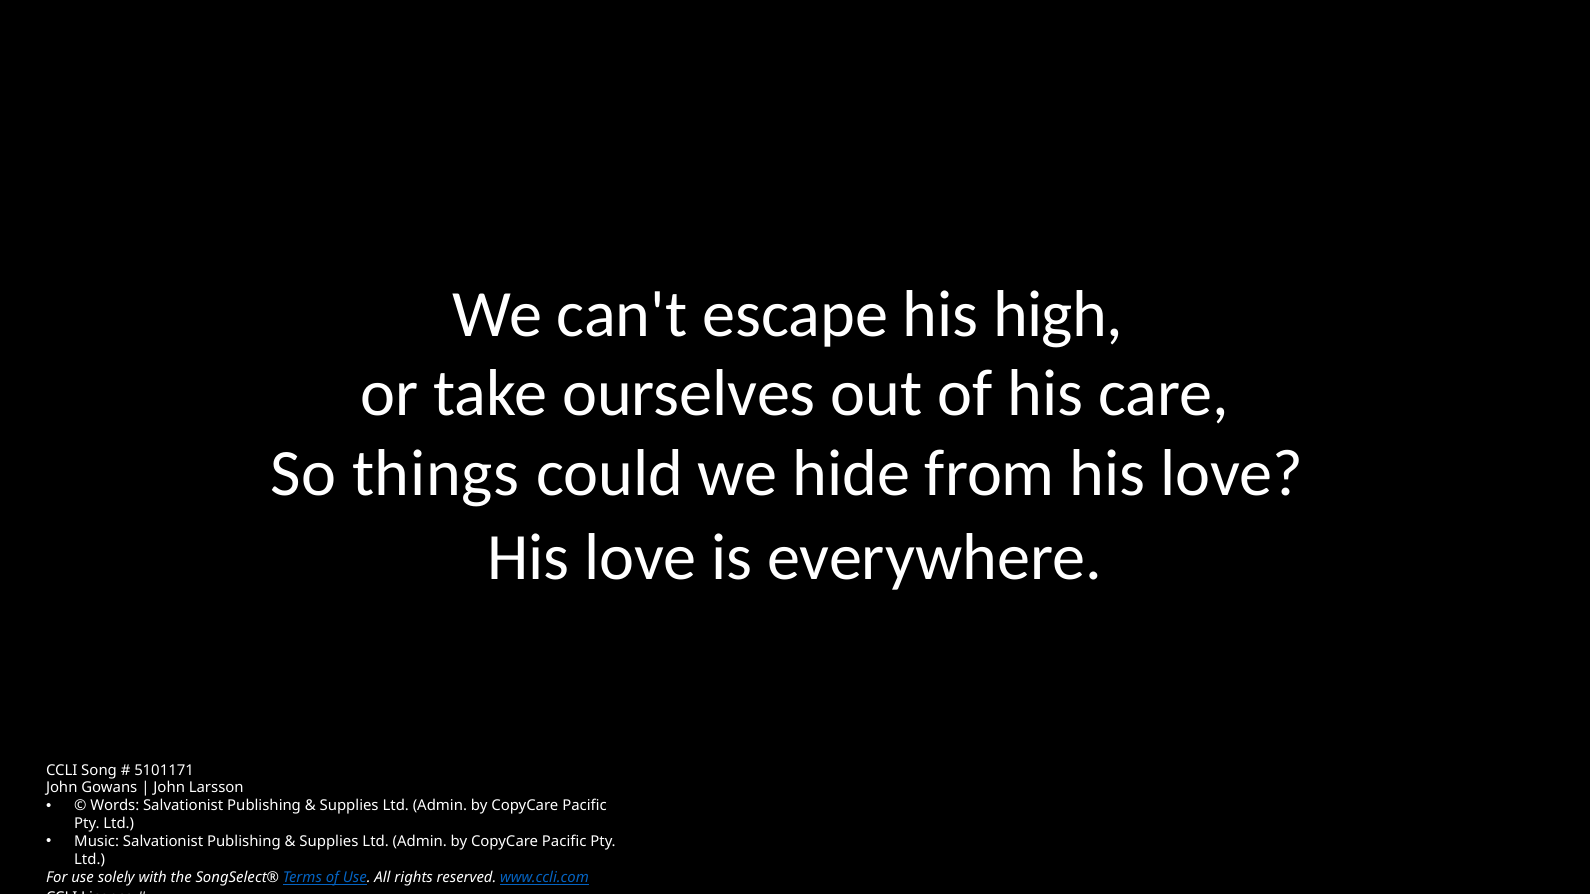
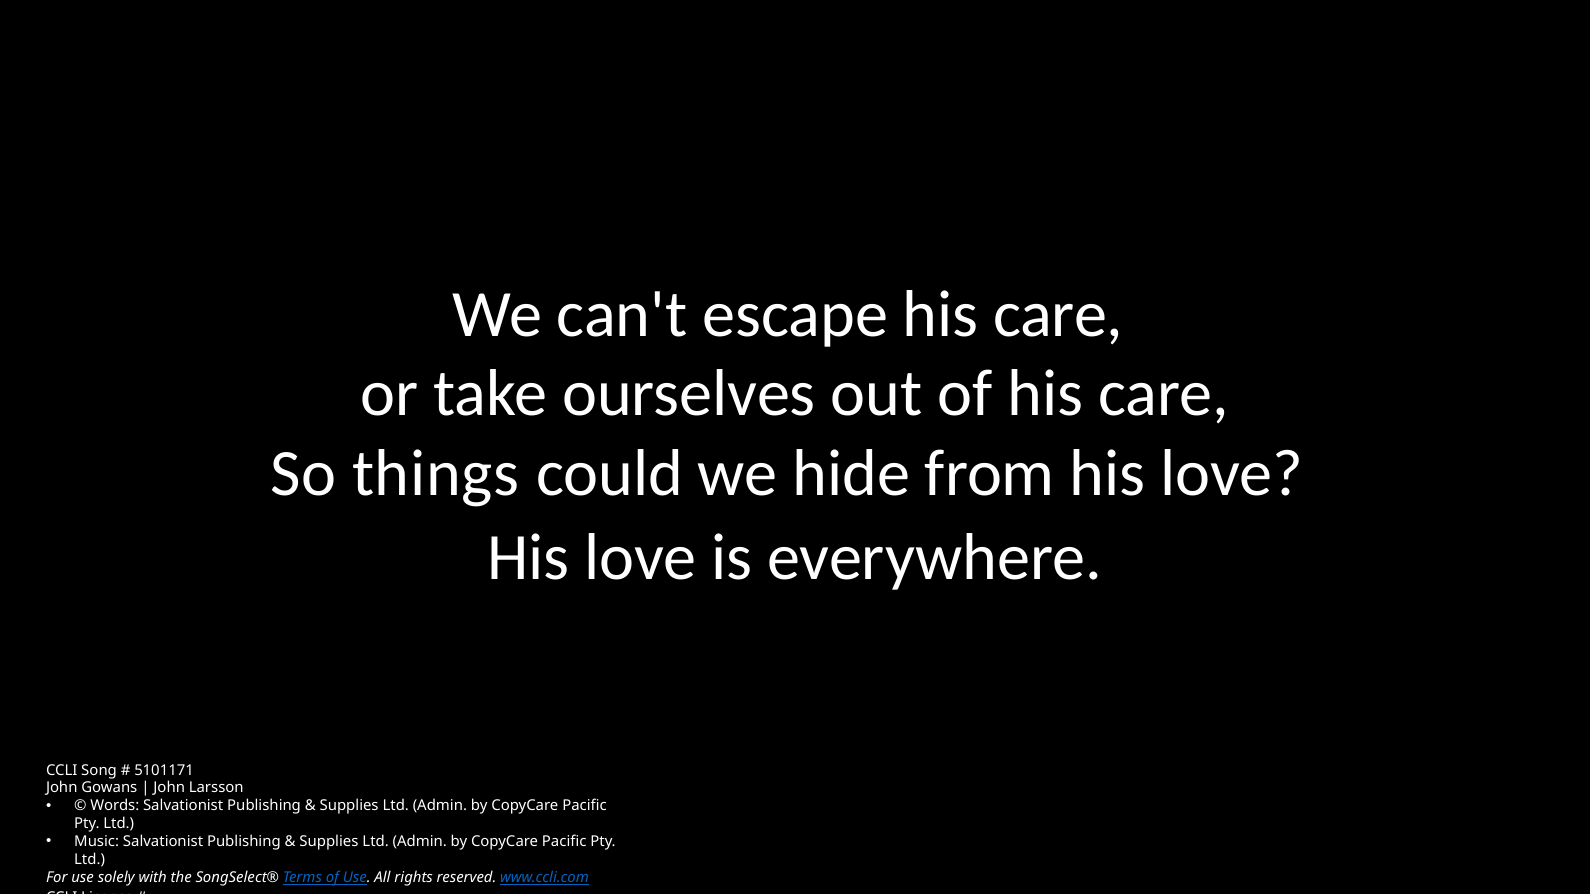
escape his high: high -> care (1058, 314)
